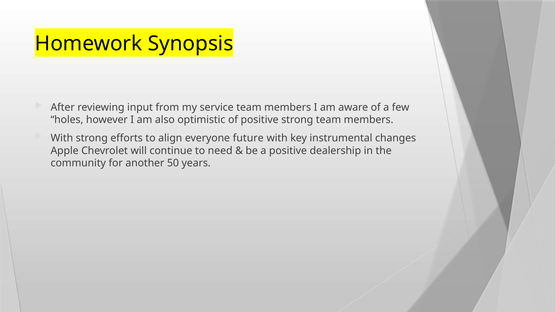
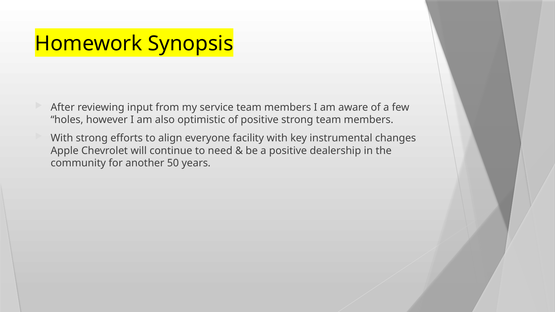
future: future -> facility (248, 138)
